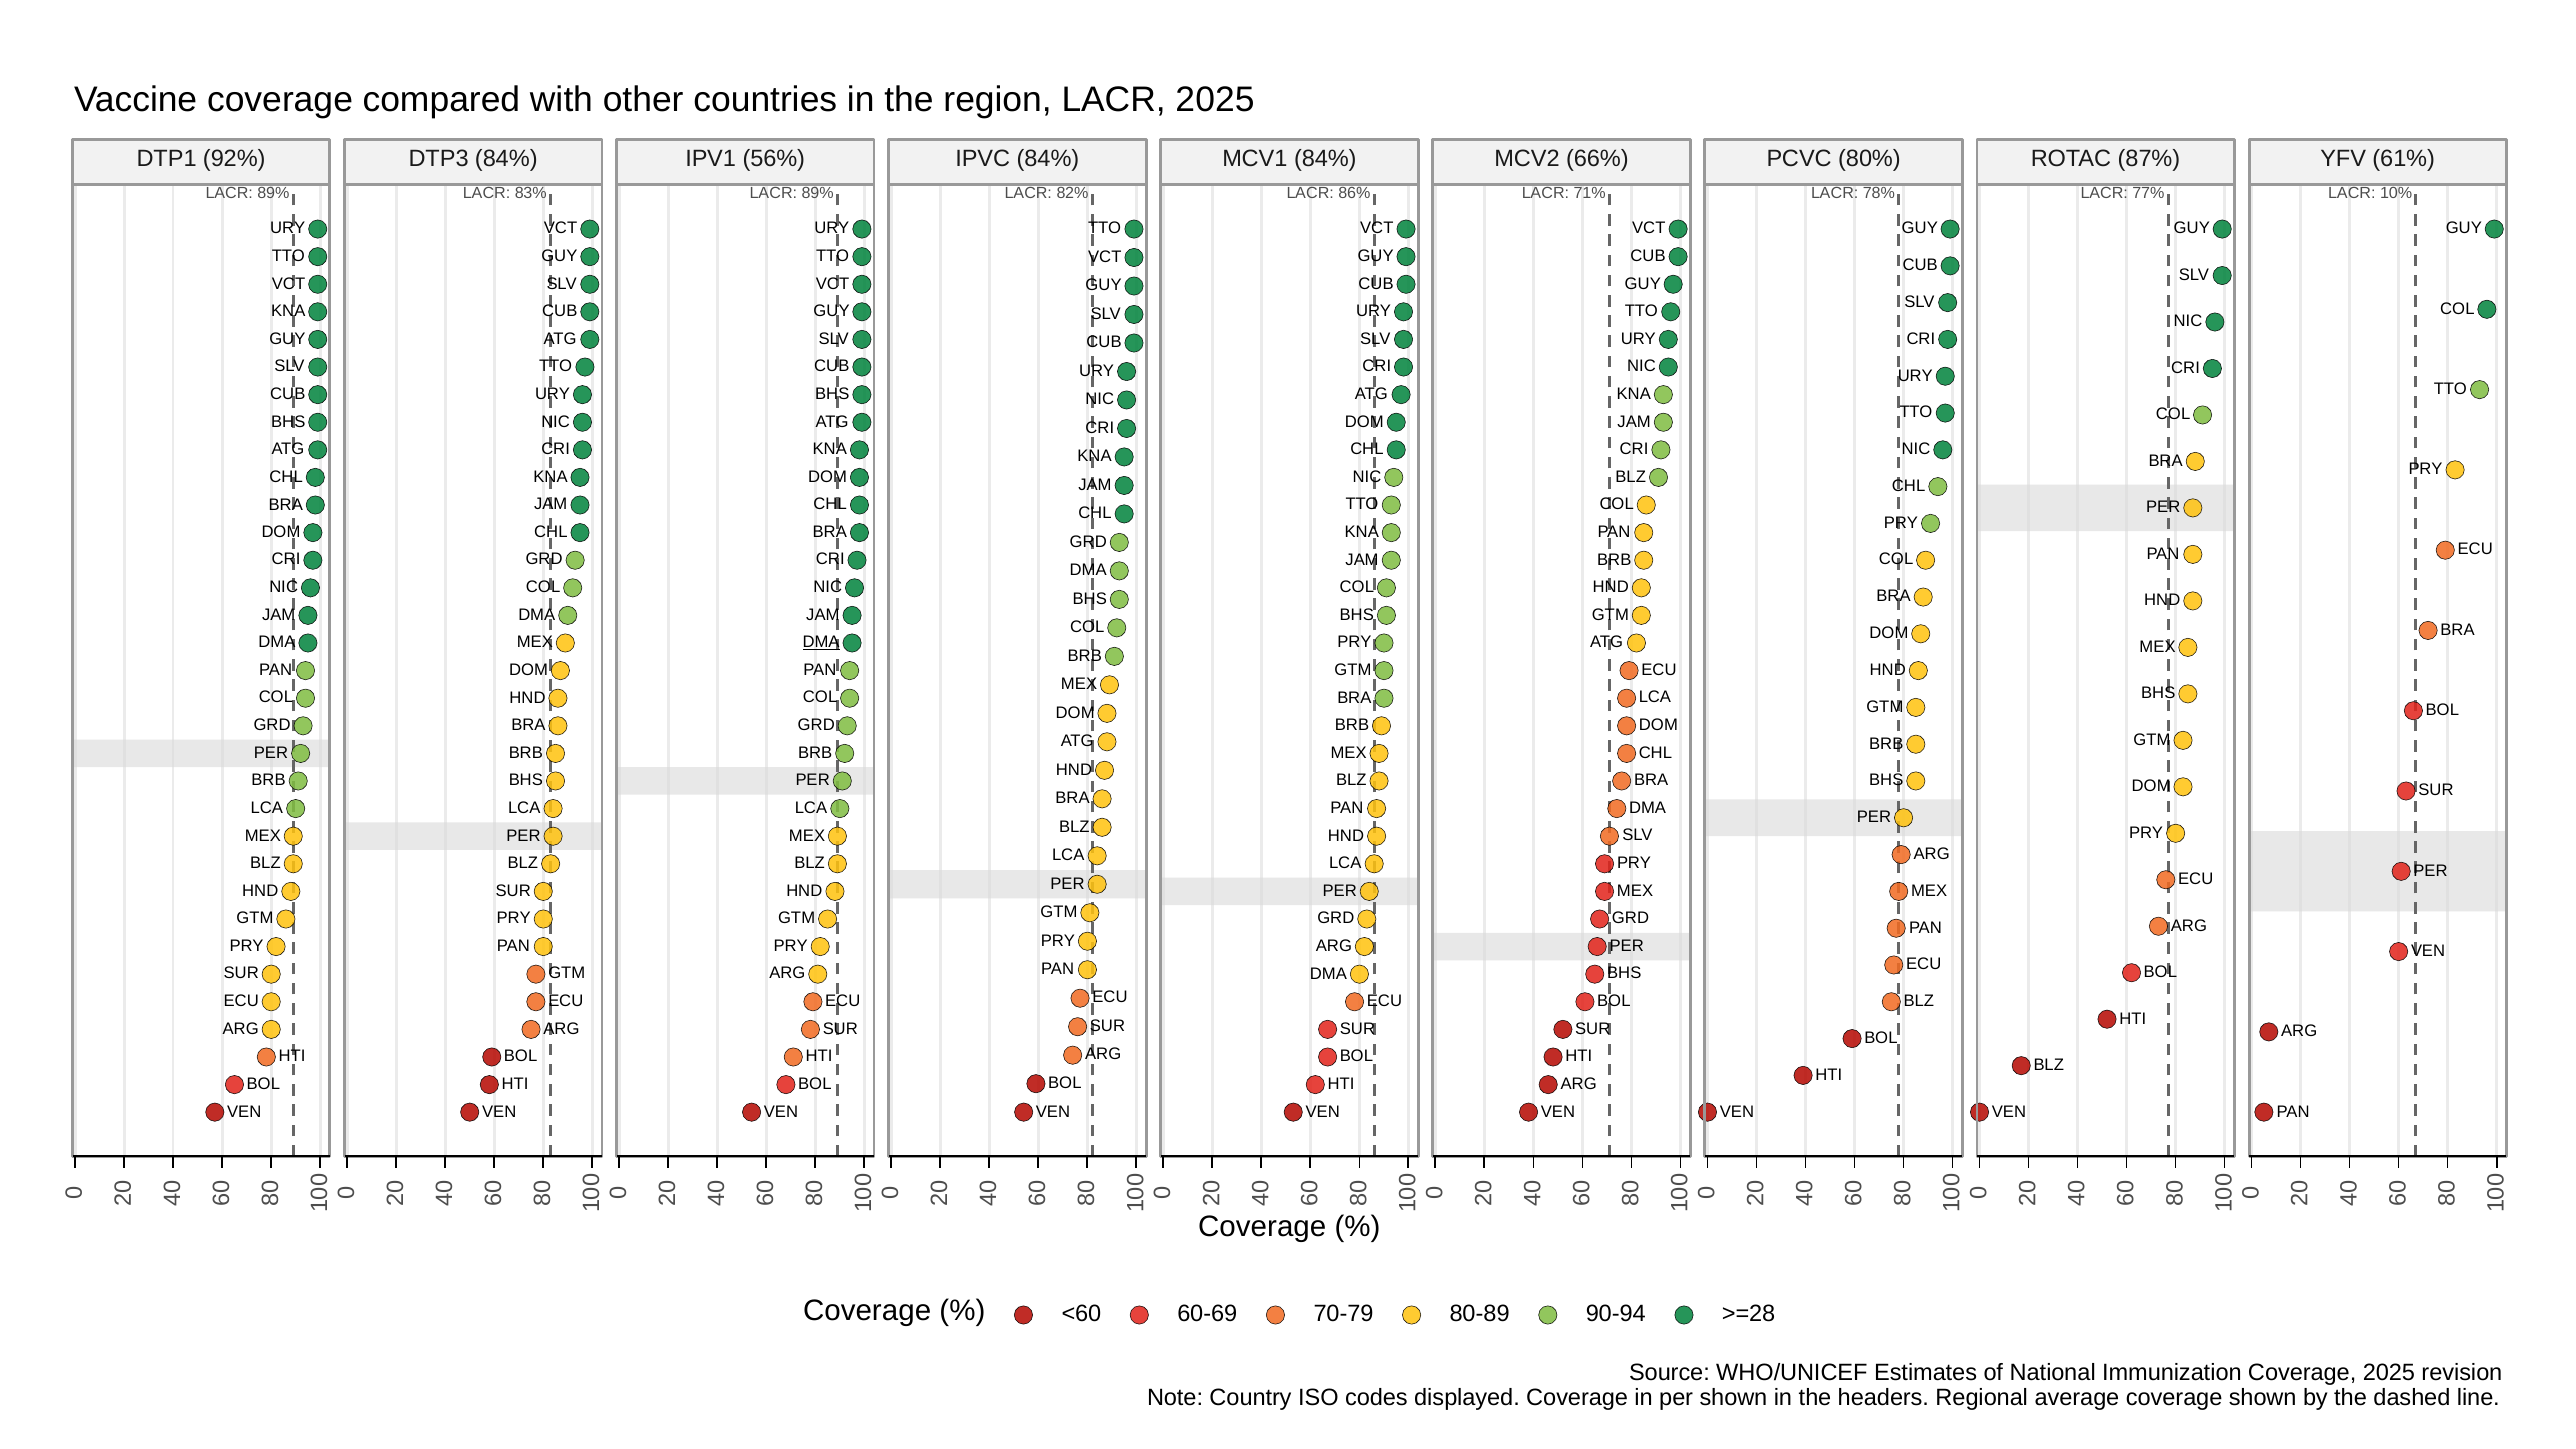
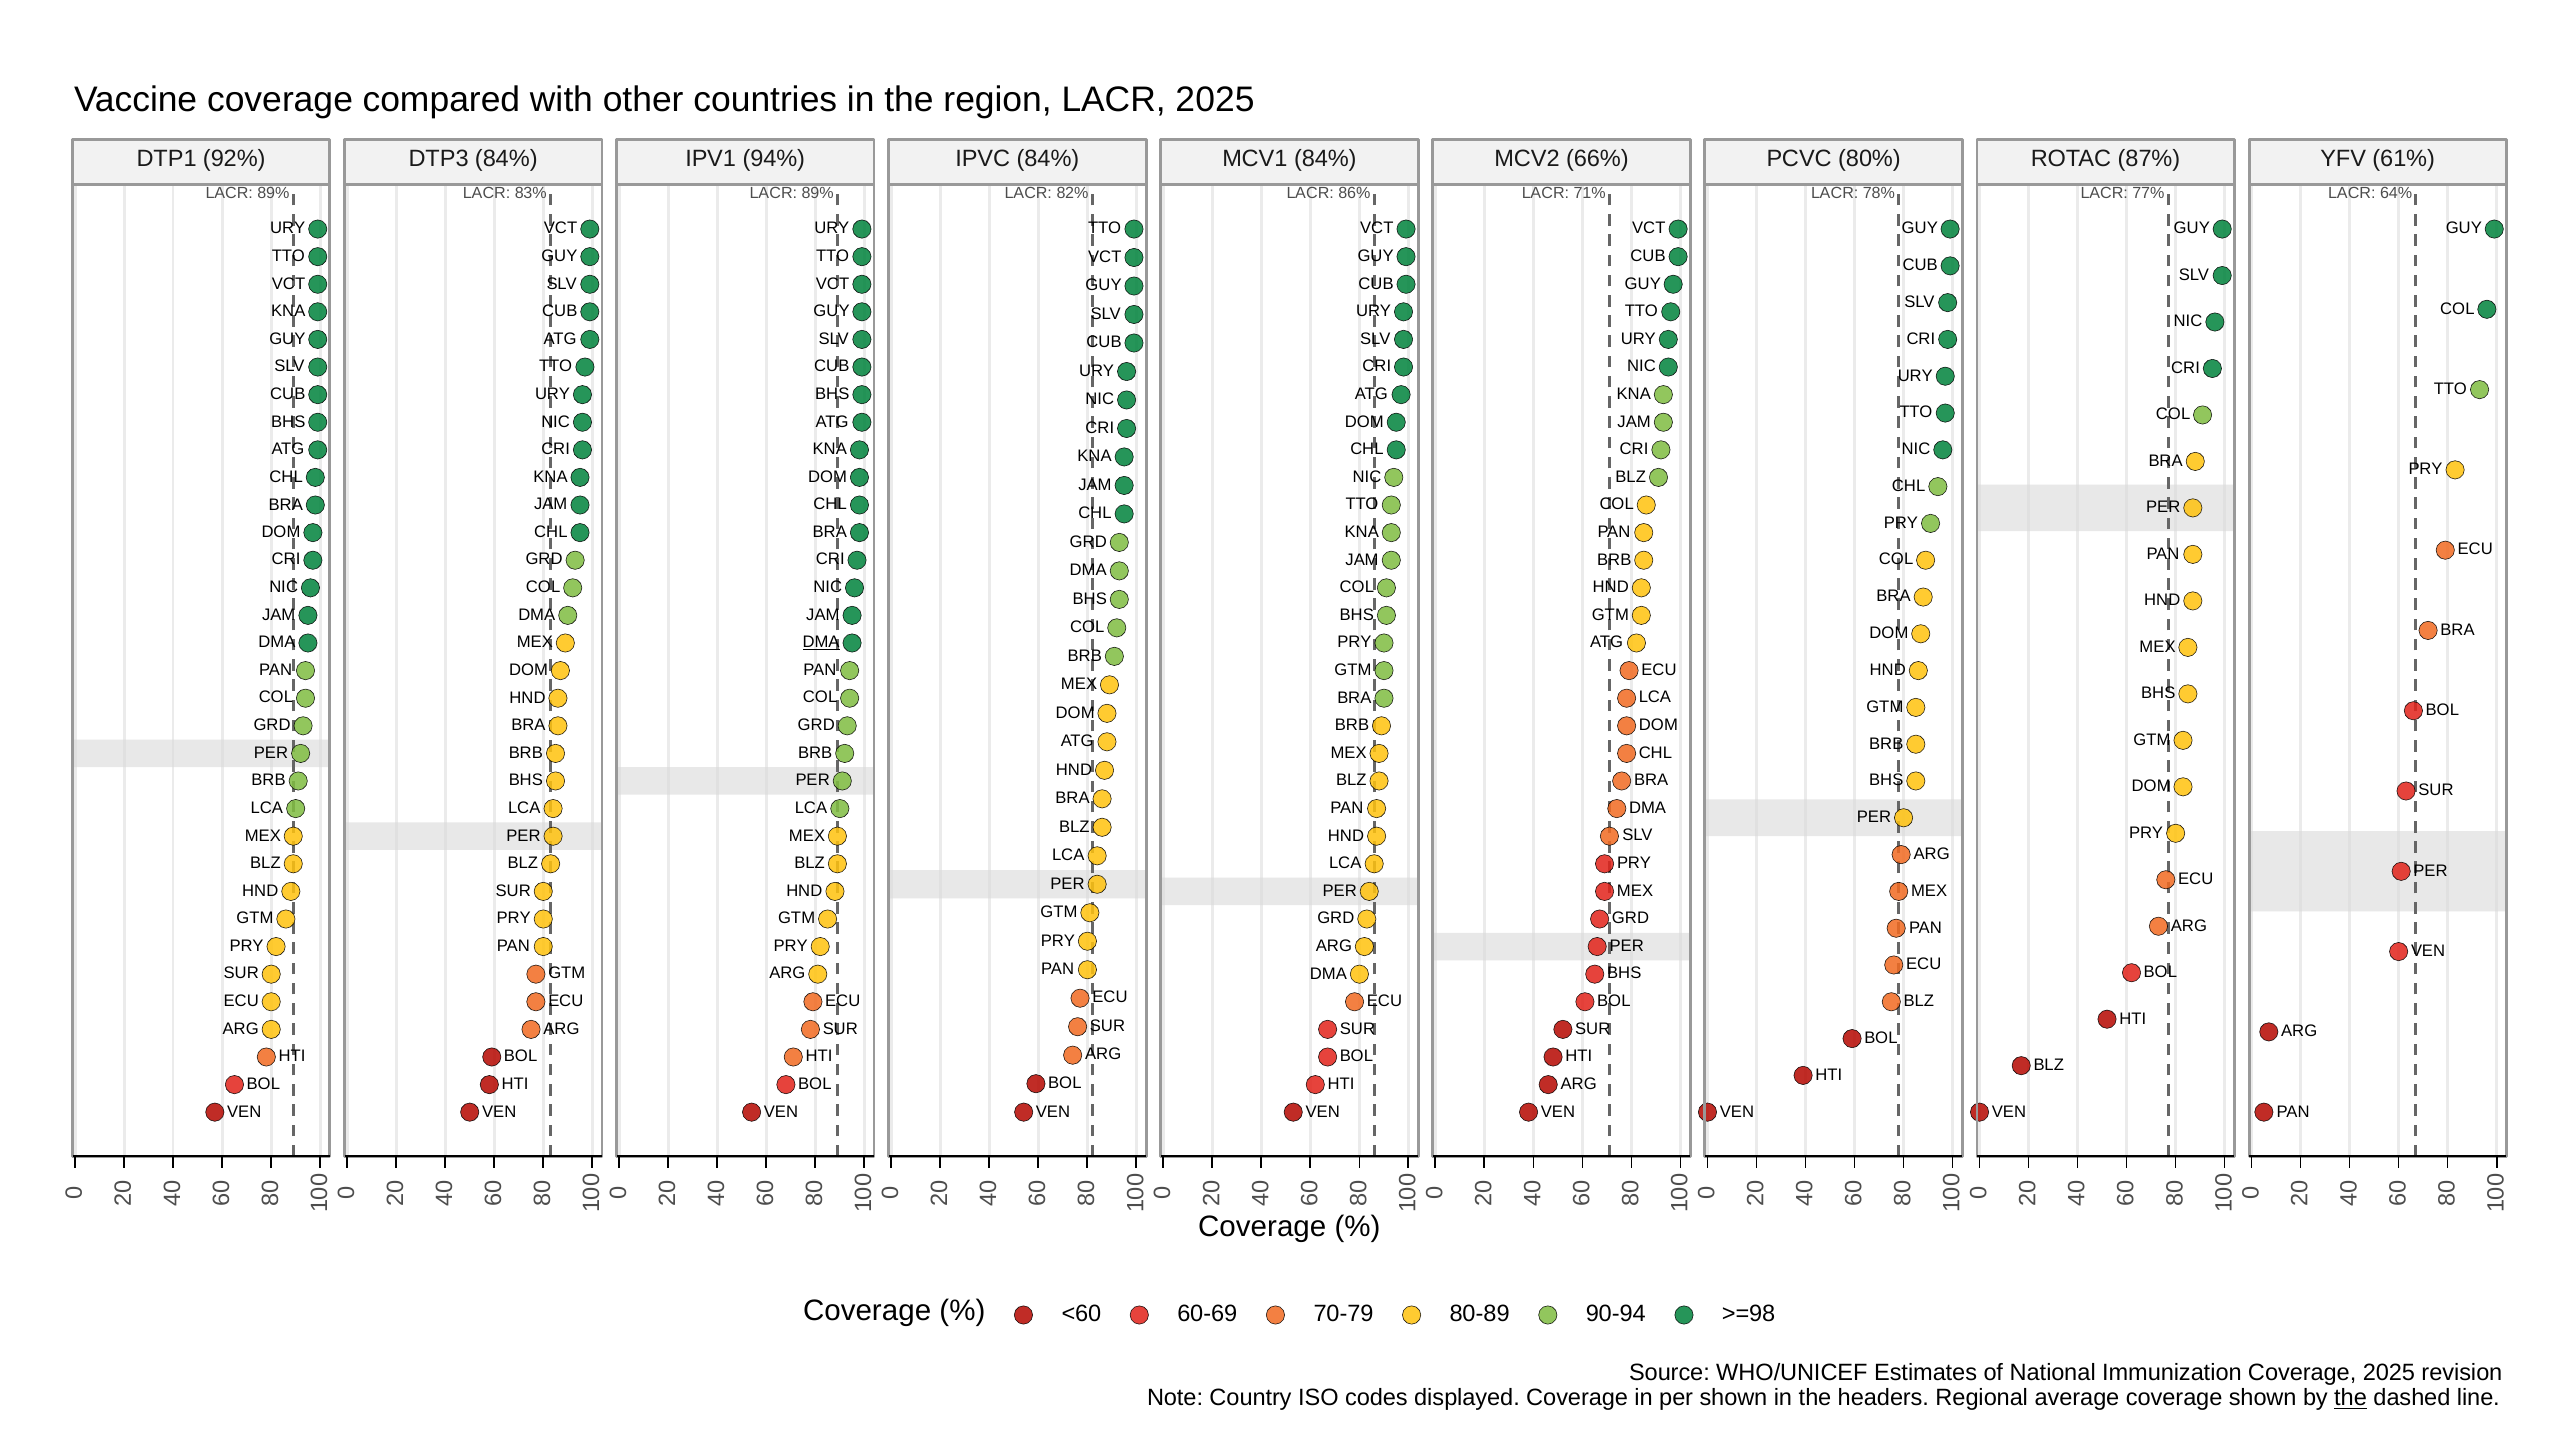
56%: 56% -> 94% (774, 159)
10%: 10% -> 64% (2396, 193)
>=28: >=28 -> >=98 (1749, 1314)
the underline: none -> present (2351, 1398)
